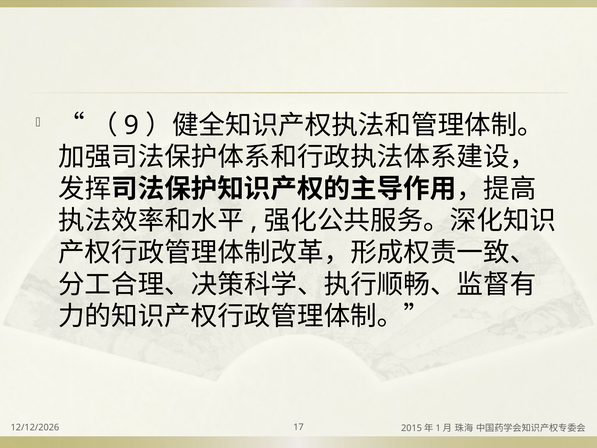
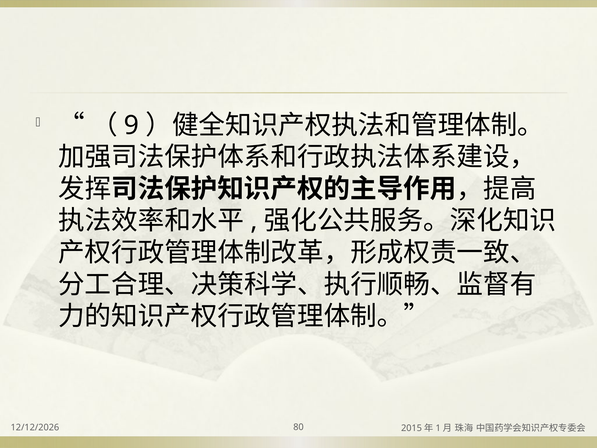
17: 17 -> 80 (298, 427)
